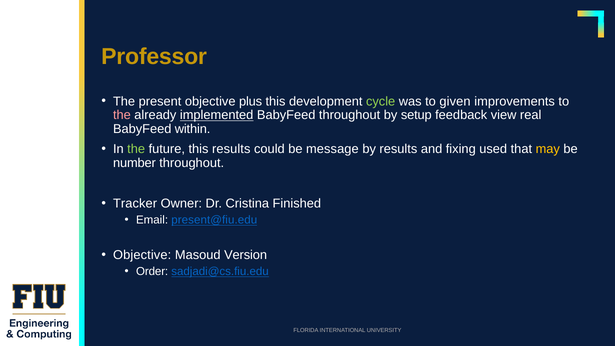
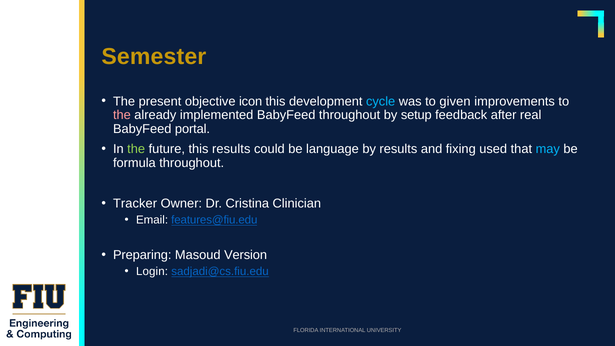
Professor: Professor -> Semester (154, 57)
plus: plus -> icon (251, 101)
cycle colour: light green -> light blue (381, 101)
implemented underline: present -> none (217, 115)
view: view -> after (504, 115)
within: within -> portal (193, 129)
message: message -> language (332, 149)
may colour: yellow -> light blue (548, 149)
number: number -> formula (134, 163)
Finished: Finished -> Clinician (297, 204)
present@fiu.edu: present@fiu.edu -> features@fiu.edu (214, 220)
Objective: Objective -> Preparing (142, 255)
Order: Order -> Login (152, 272)
